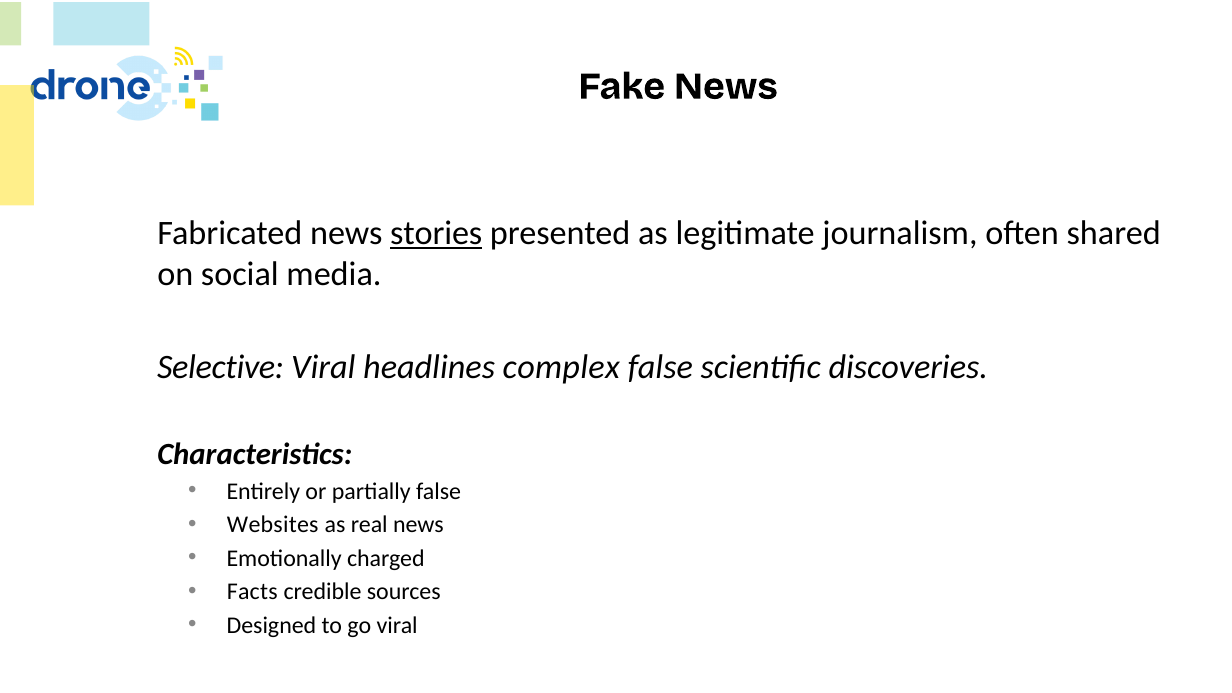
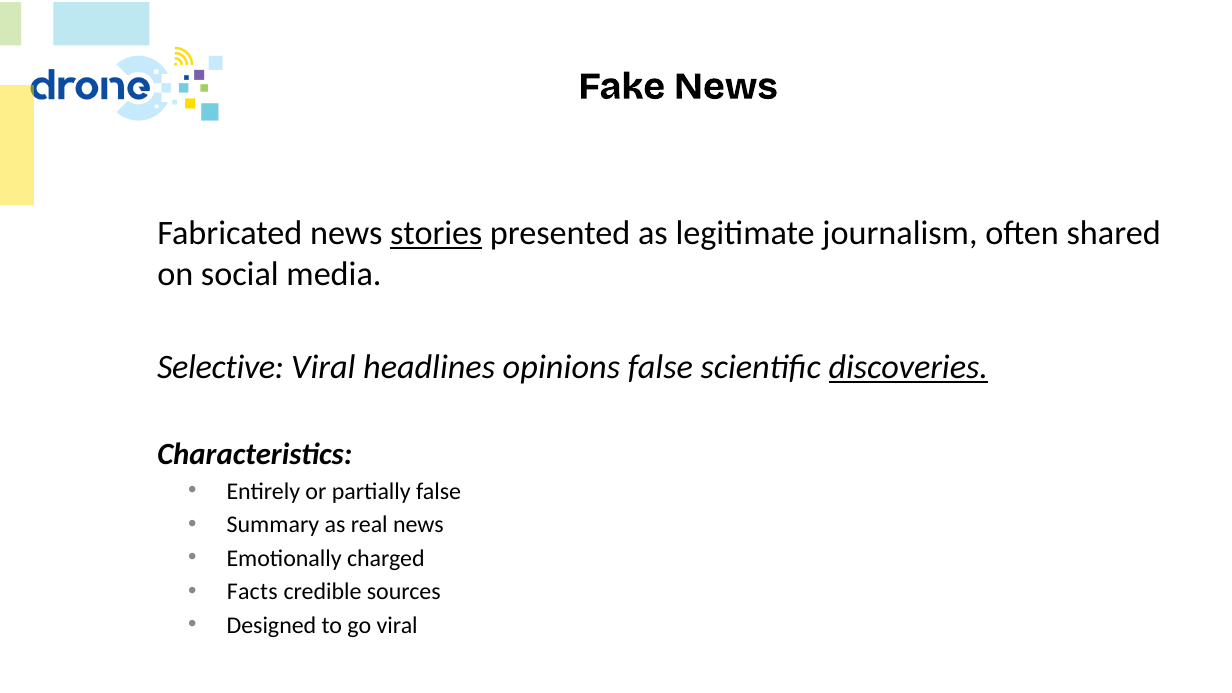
complex: complex -> opinions (561, 367)
discoveries underline: none -> present (908, 367)
Websites: Websites -> Summary (273, 525)
